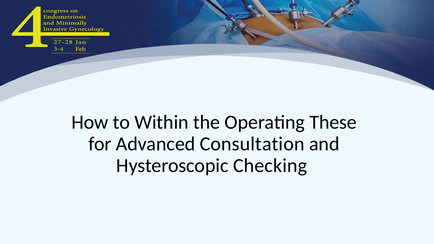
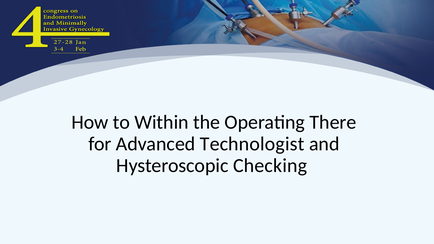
These: These -> There (333, 122)
Consultation: Consultation -> Technologist (252, 144)
